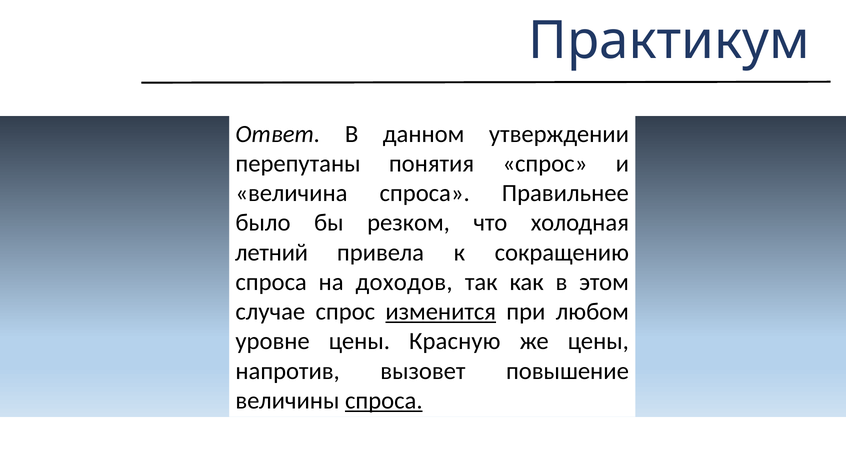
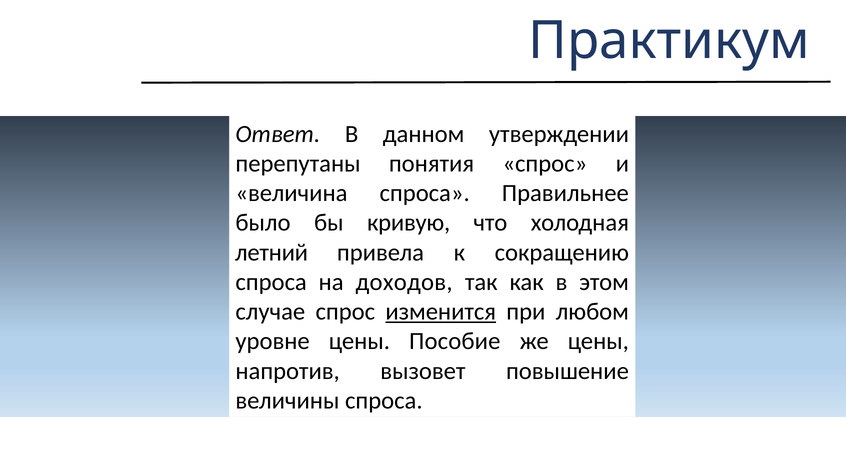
резком: резком -> кривую (409, 223)
Красную: Красную -> Пособие (455, 341)
спроса underline: present -> none (384, 400)
